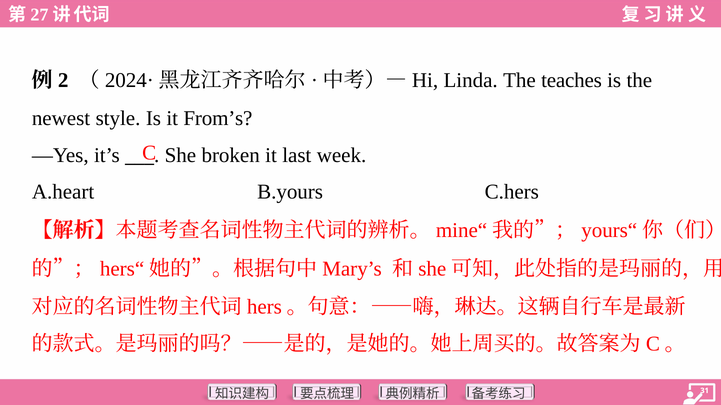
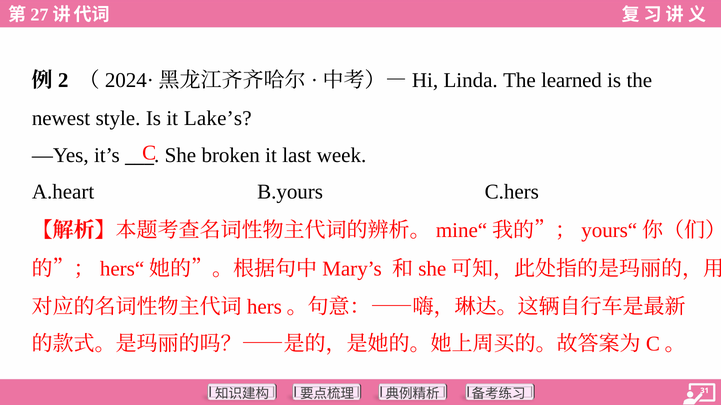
teaches: teaches -> learned (572, 80)
From’s: From’s -> Lake’s (218, 119)
